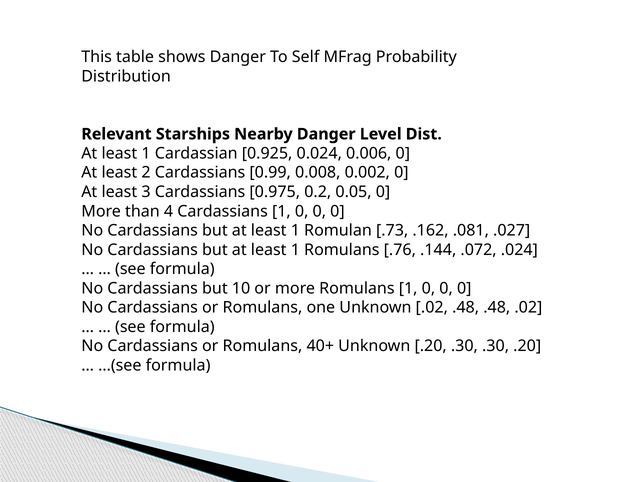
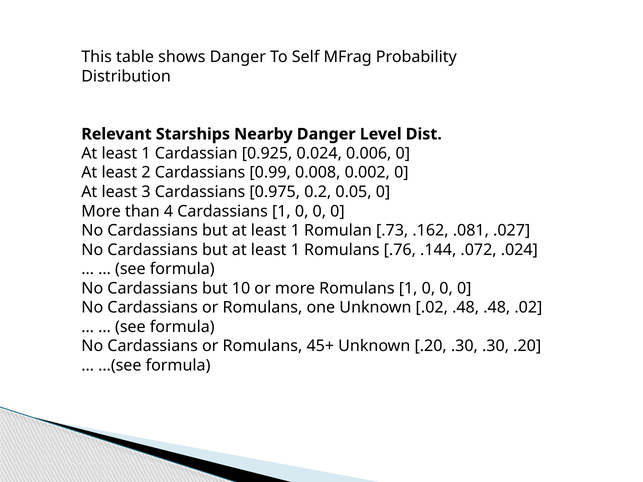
40+: 40+ -> 45+ (320, 346)
